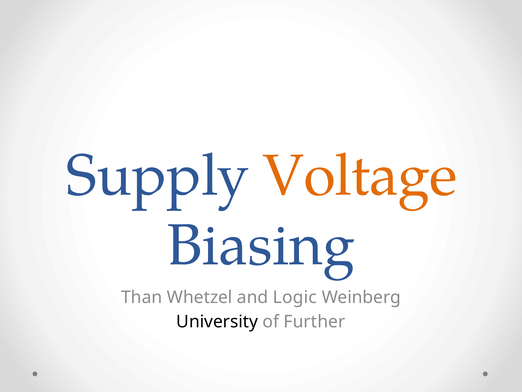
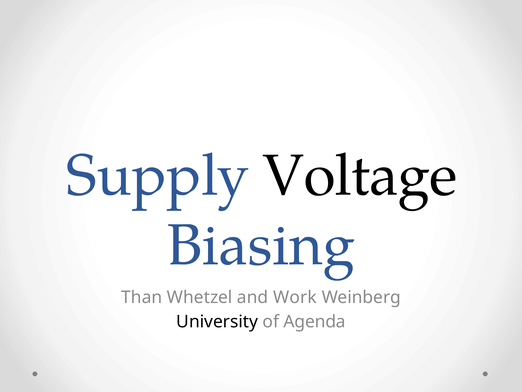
Voltage colour: orange -> black (360, 175)
Logic: Logic -> Work (295, 297)
Further: Further -> Agenda (315, 321)
